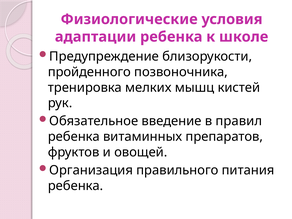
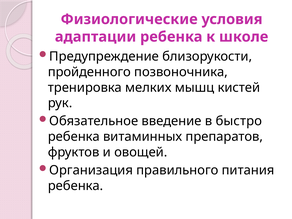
правил: правил -> быстро (239, 121)
